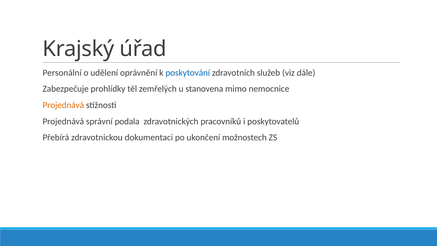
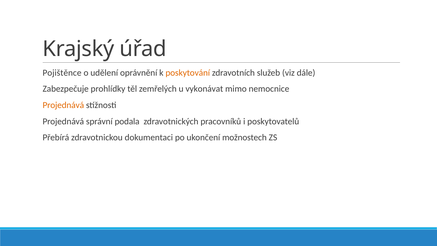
Personální: Personální -> Pojištěnce (62, 73)
poskytování colour: blue -> orange (188, 73)
stanovena: stanovena -> vykonávat (204, 89)
